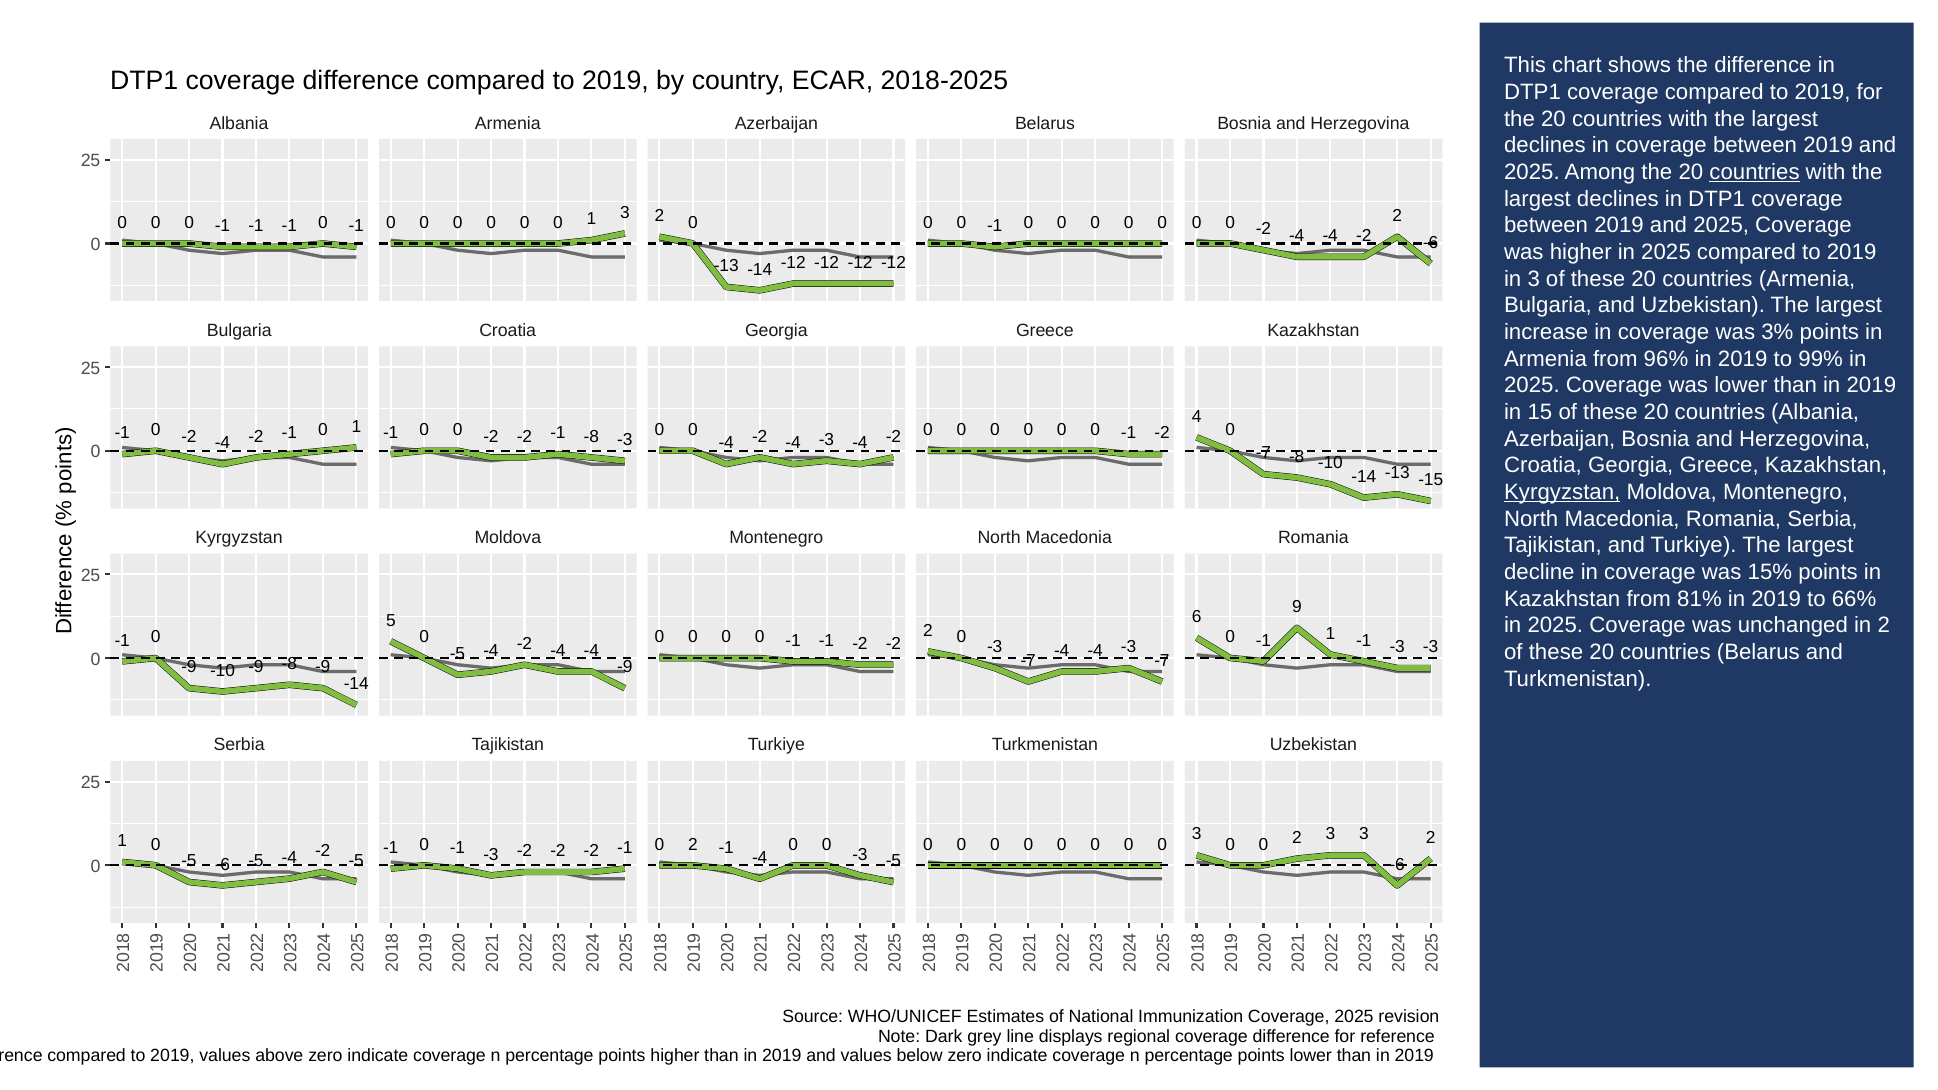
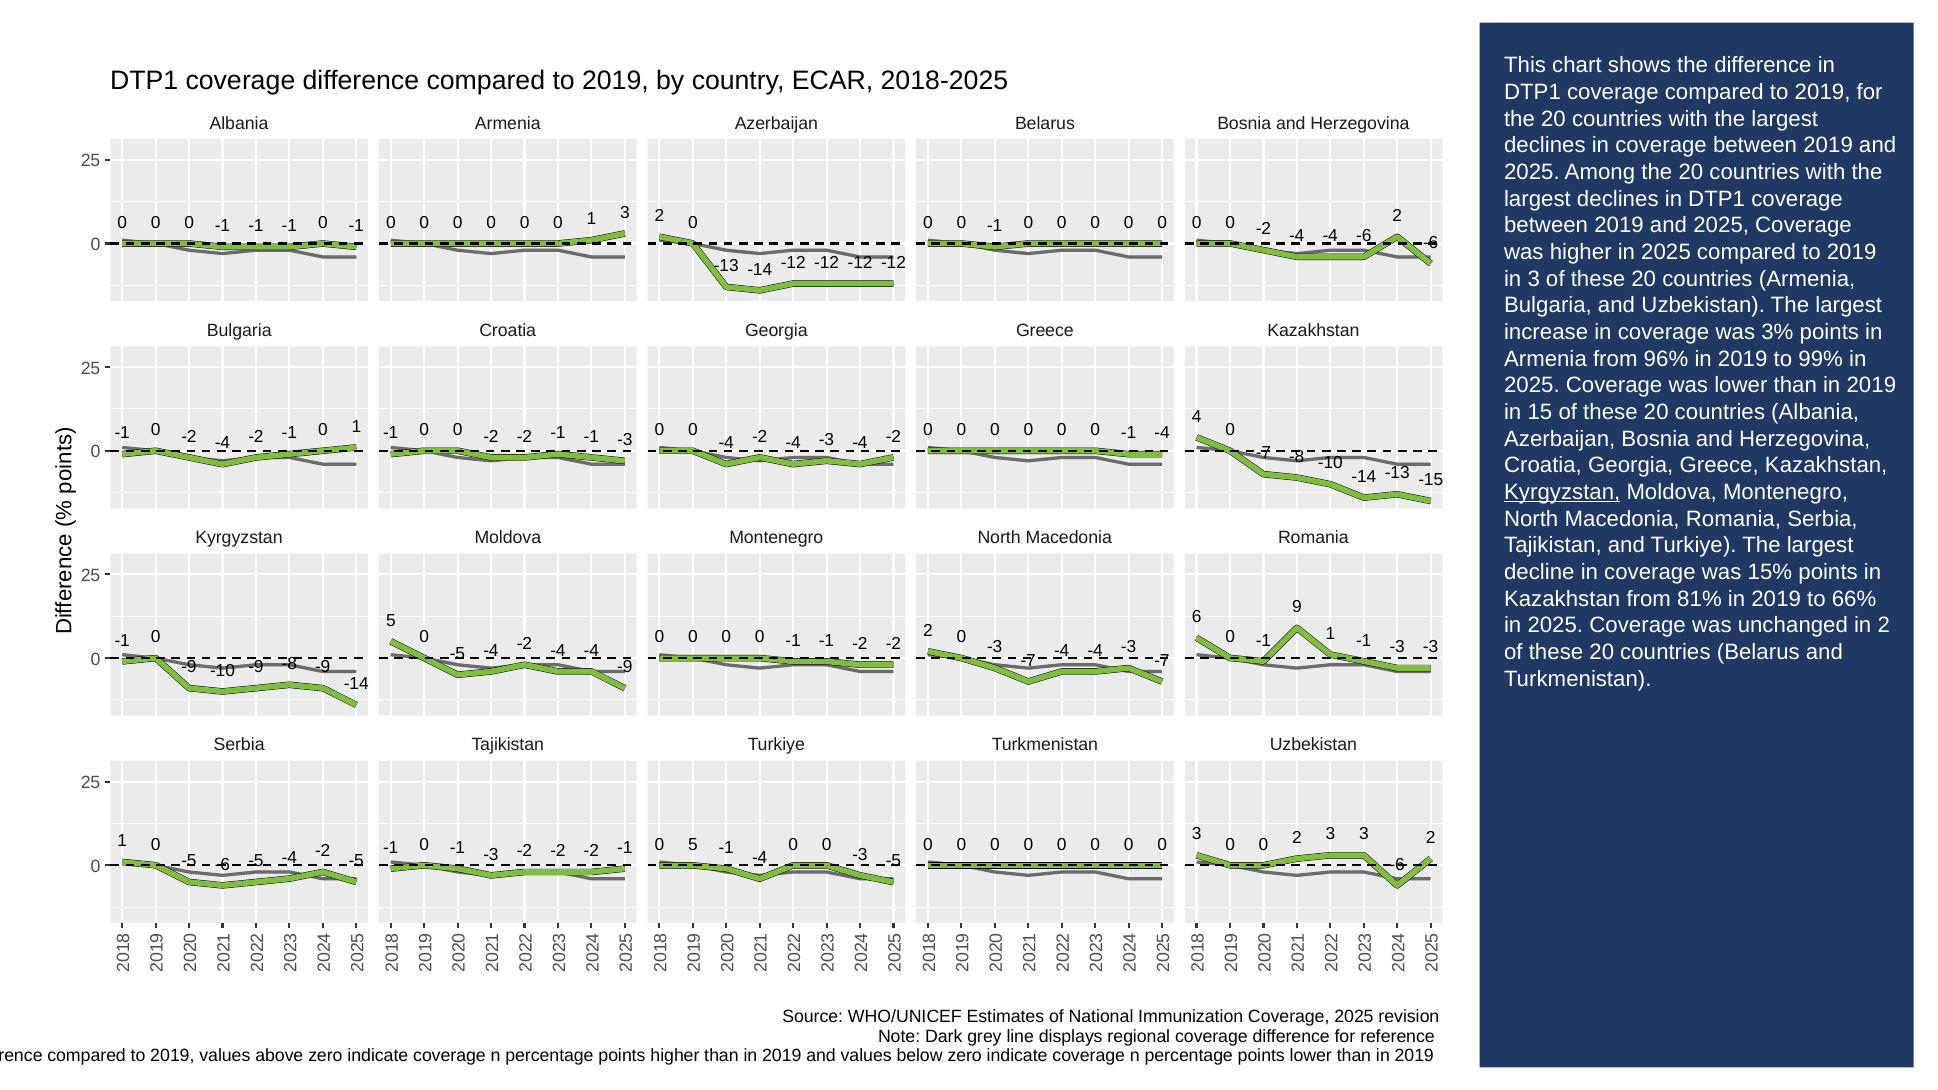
countries underline: present -> none (1755, 172)
-4 -4 -2: -2 -> -6 (1364, 236)
0 -1 -2: -2 -> -4 (1162, 433)
-2 -1 -8: -8 -> -1 (591, 437)
2: 2 -> 5 (693, 844)
